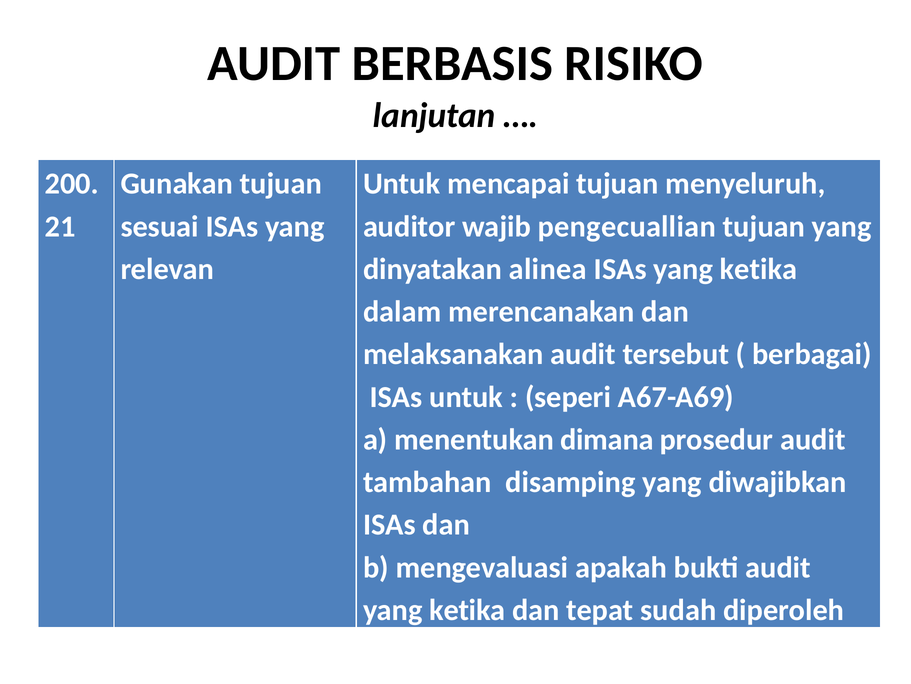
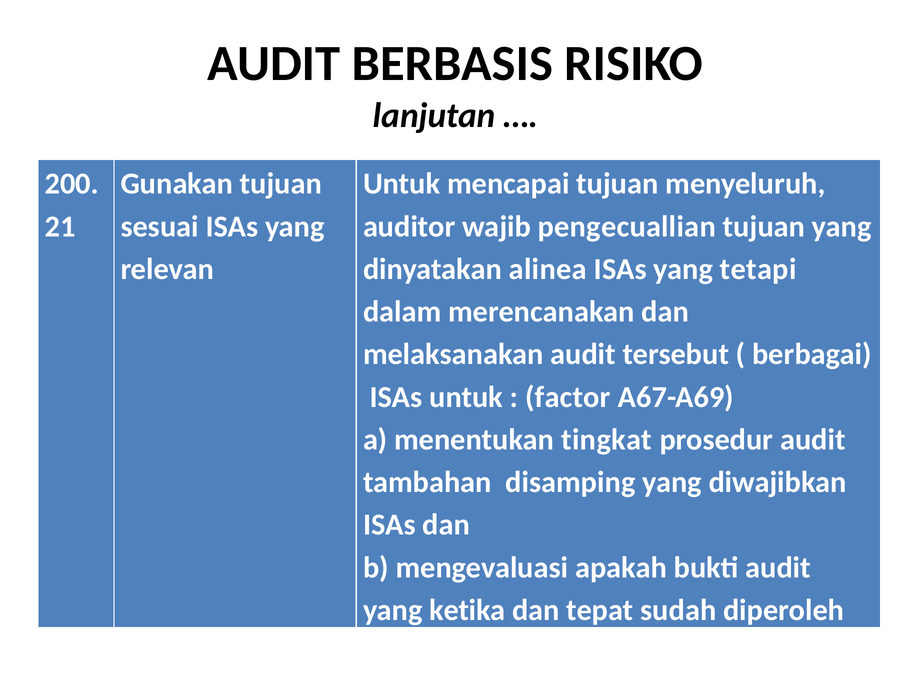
ISAs yang ketika: ketika -> tetapi (758, 269)
seperi: seperi -> factor (568, 397)
dimana: dimana -> tingkat (607, 439)
